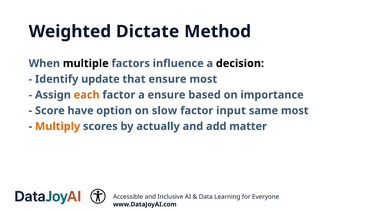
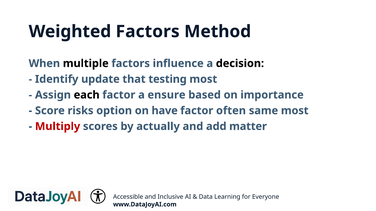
Weighted Dictate: Dictate -> Factors (148, 32)
that ensure: ensure -> testing (168, 79)
each colour: orange -> black (87, 95)
have: have -> risks (81, 111)
slow: slow -> have (165, 111)
input: input -> often (231, 111)
Multiply colour: orange -> red (58, 127)
